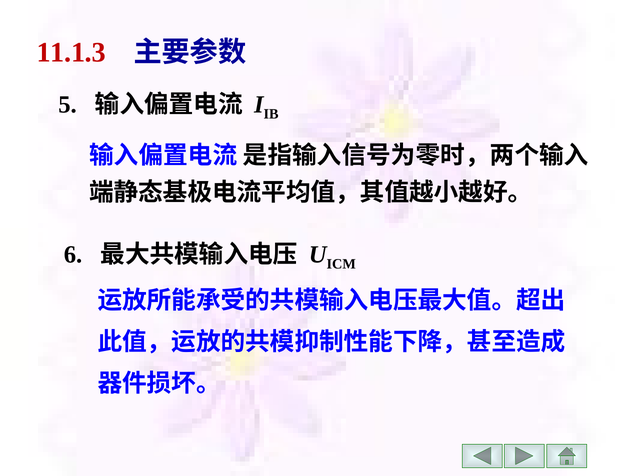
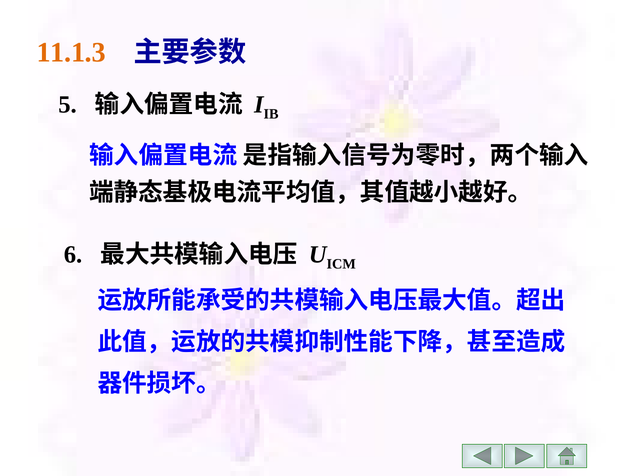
11.1.3 colour: red -> orange (71, 52)
